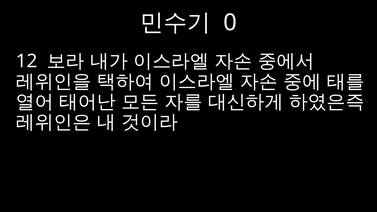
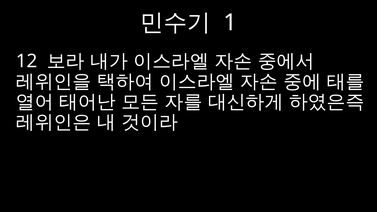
0: 0 -> 1 (230, 23)
